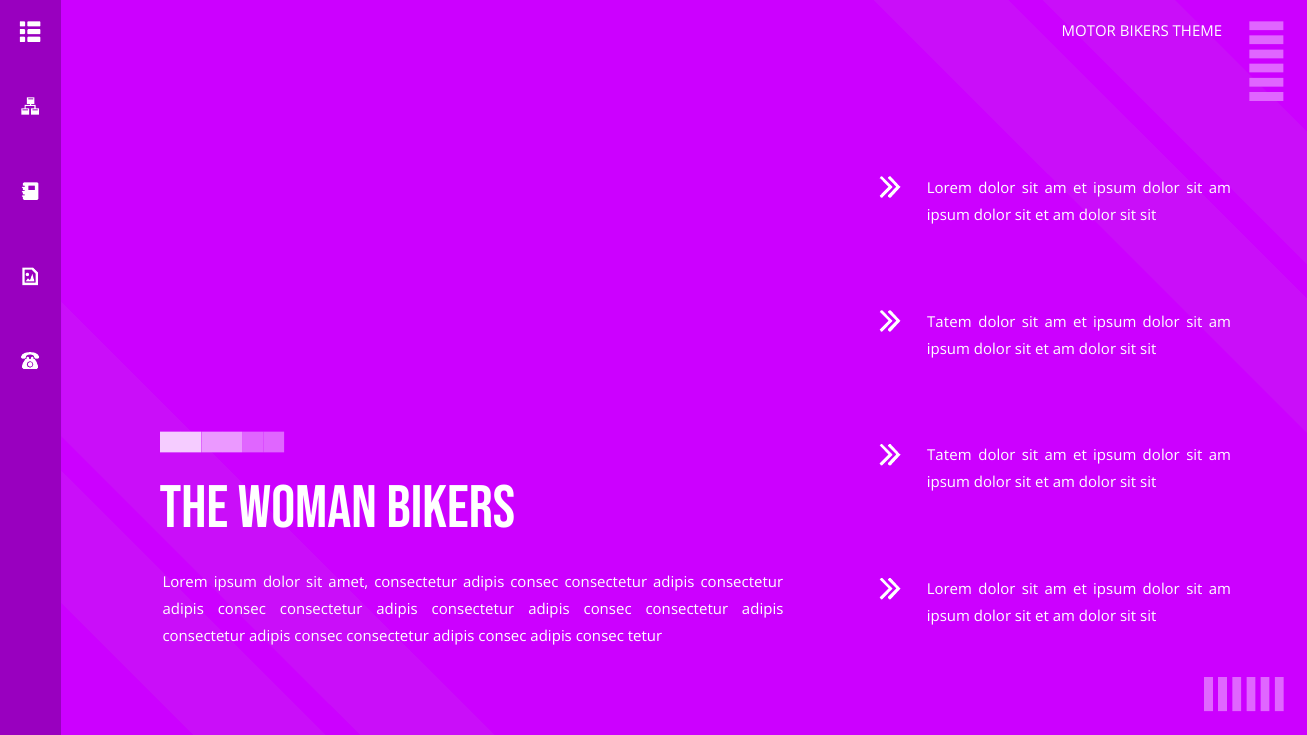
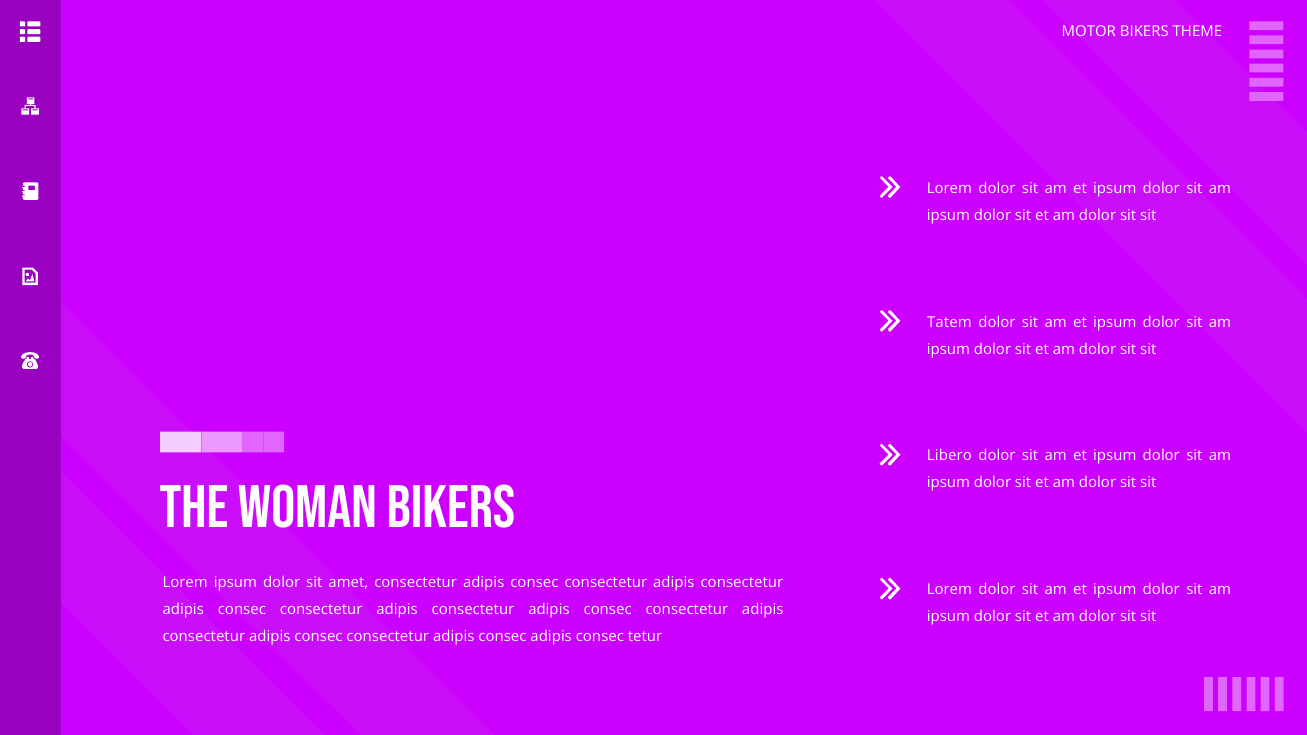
Tatem: Tatem -> Libero (949, 456)
